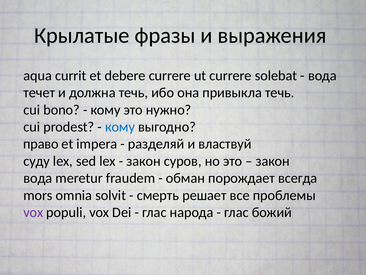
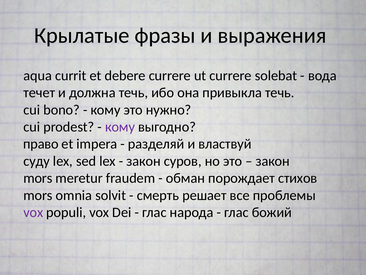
кому colour: blue -> purple (120, 127)
вода: вода -> mors (38, 178)
всегда: всегда -> стихов (298, 178)
